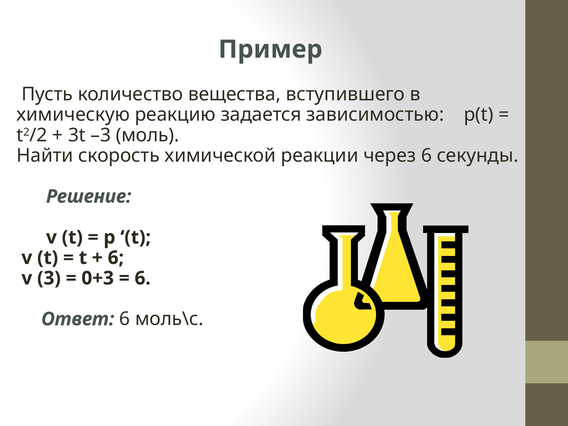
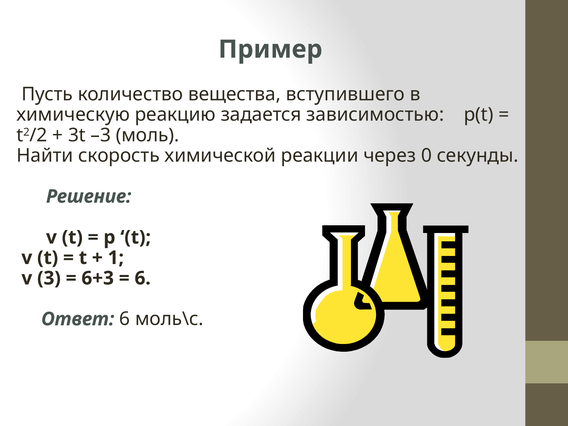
через 6: 6 -> 0 (426, 156)
6: 6 -> 1 (116, 258)
0+3: 0+3 -> 6+3 (98, 278)
